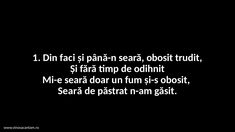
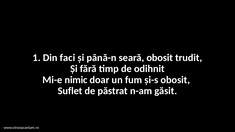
Mi-e seară: seară -> nimic (76, 80)
Seară: Seară -> Suflet (70, 91)
